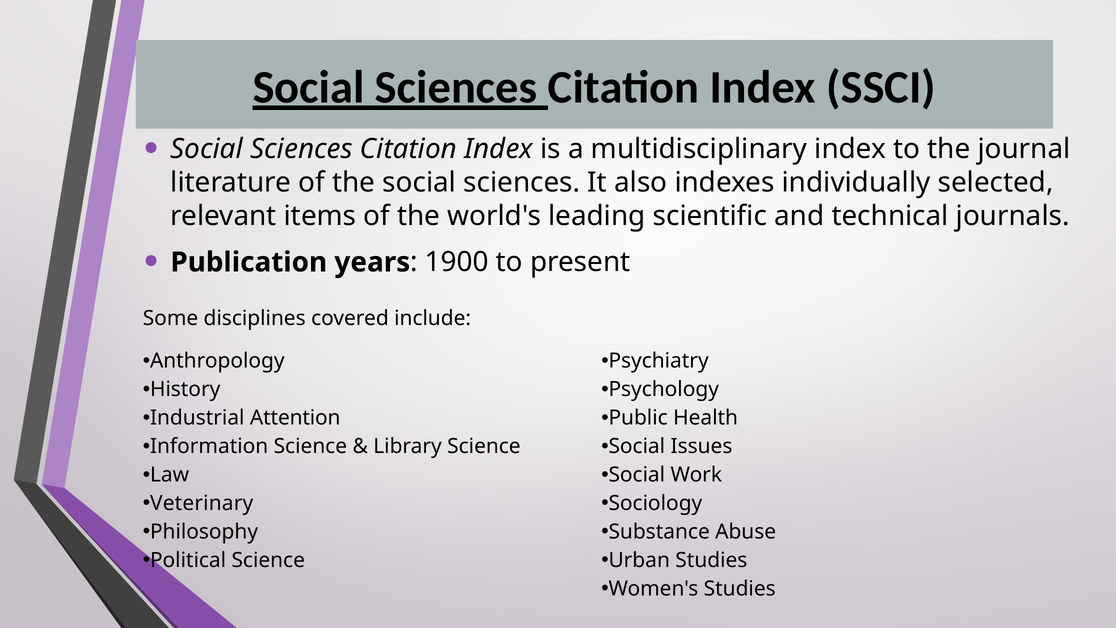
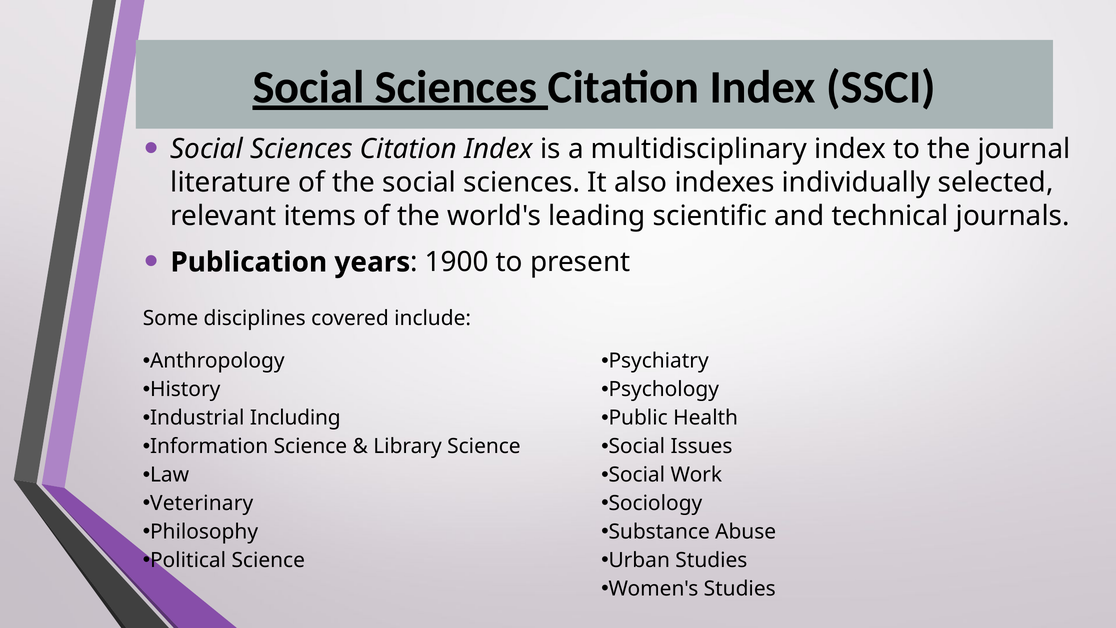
Attention: Attention -> Including (295, 418)
